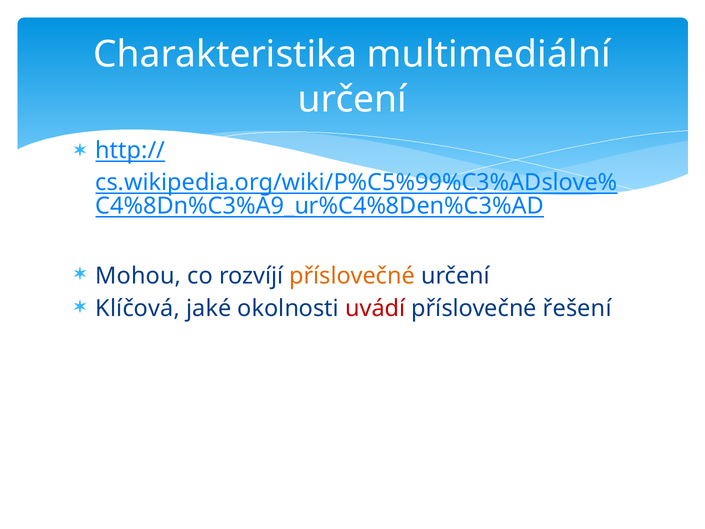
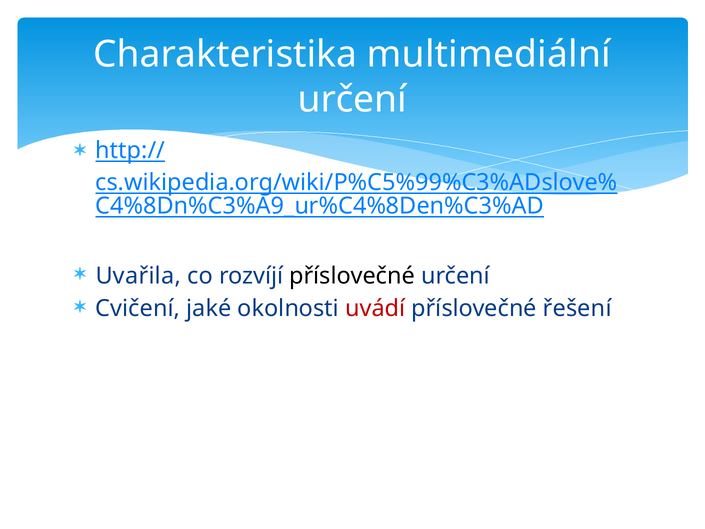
Mohou: Mohou -> Uvařila (138, 276)
příslovečné colour: orange -> black (352, 276)
Klíčová: Klíčová -> Cvičení (138, 309)
